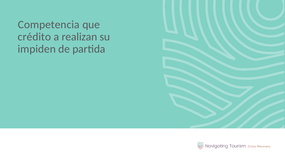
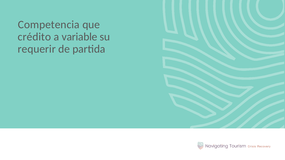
realizan: realizan -> variable (79, 37)
impiden: impiden -> requerir (37, 49)
